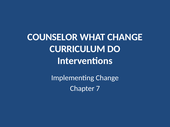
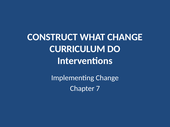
COUNSELOR: COUNSELOR -> CONSTRUCT (52, 37)
